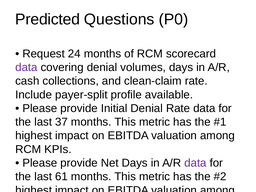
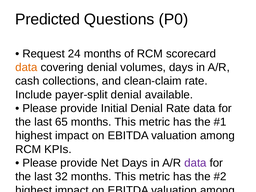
data colour: purple -> orange (26, 67)
payer-split profile: profile -> denial (126, 95)
37: 37 -> 65 (61, 122)
61: 61 -> 32 (61, 177)
